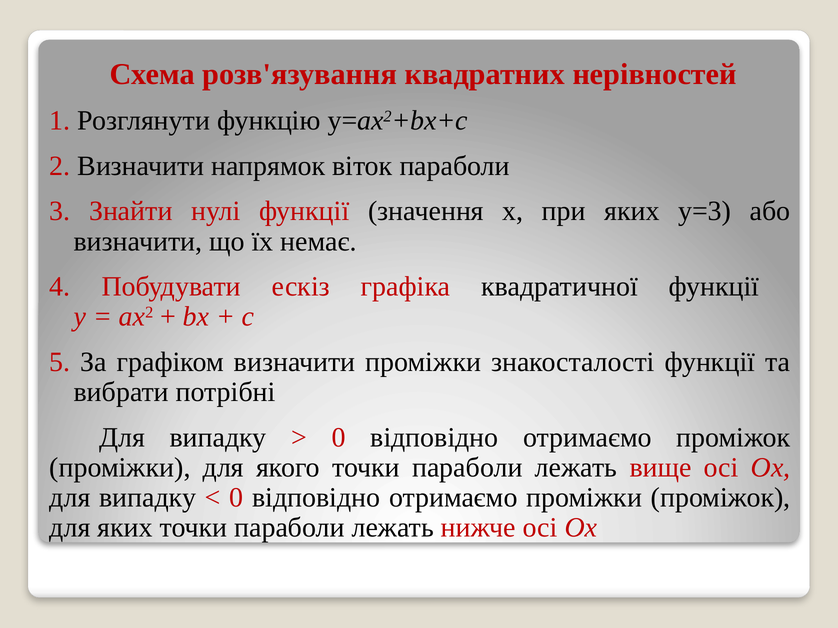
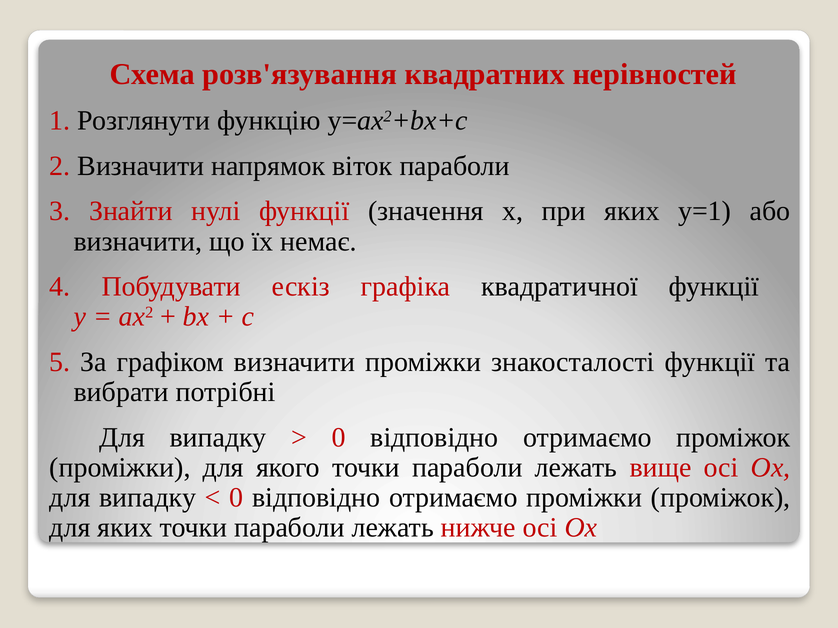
у=3: у=3 -> у=1 (705, 211)
